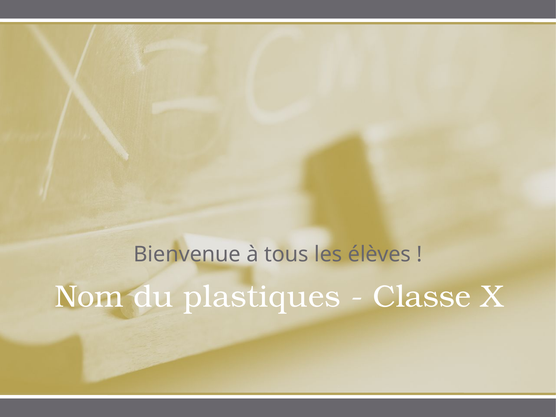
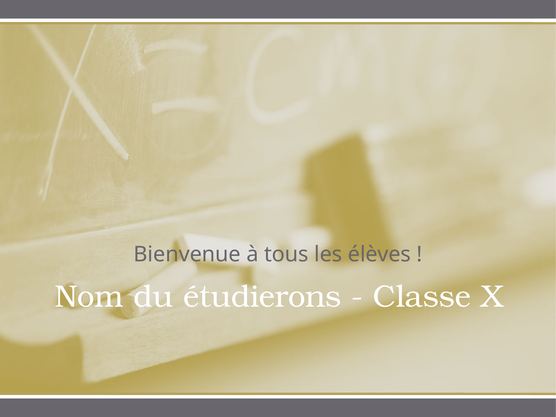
plastiques: plastiques -> étudierons (262, 297)
